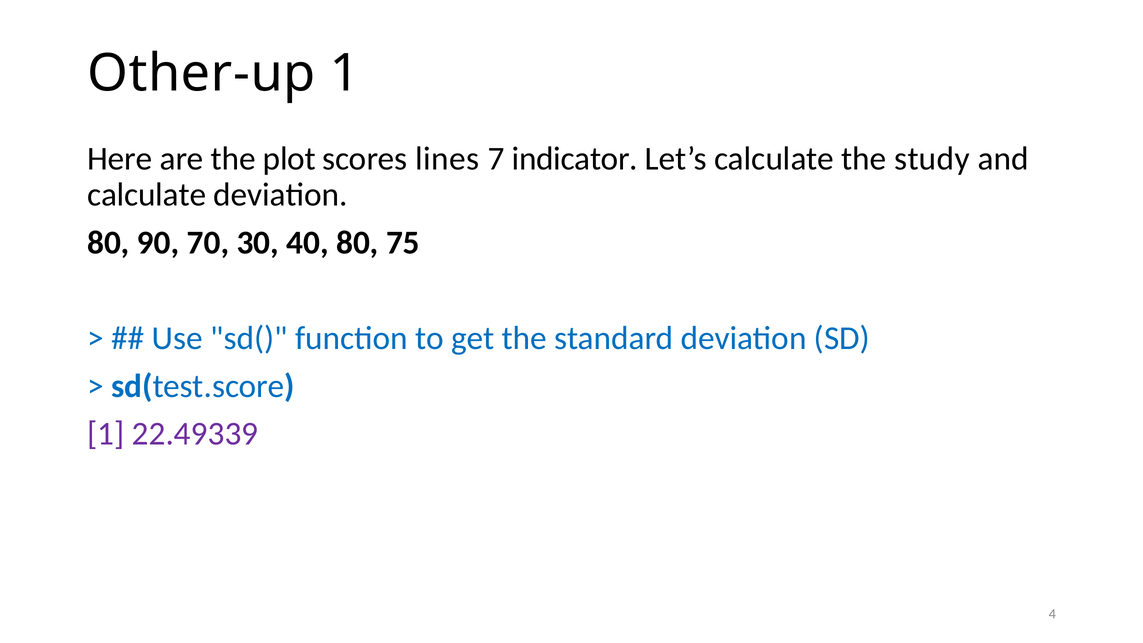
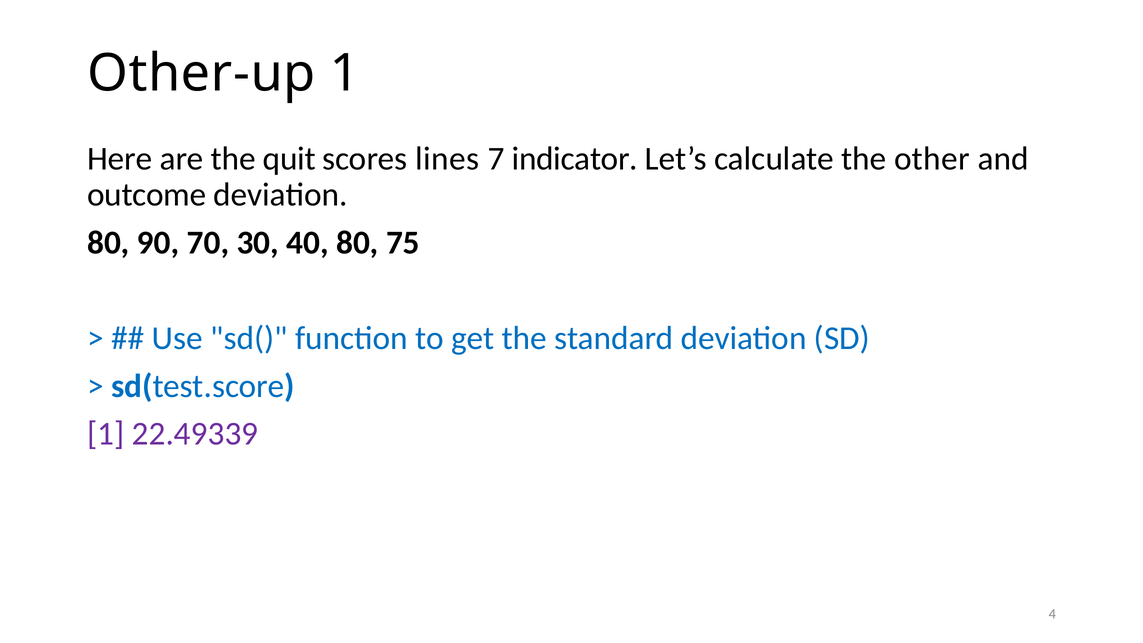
plot: plot -> quit (289, 159)
study: study -> other (932, 159)
calculate: calculate -> outcome (147, 195)
